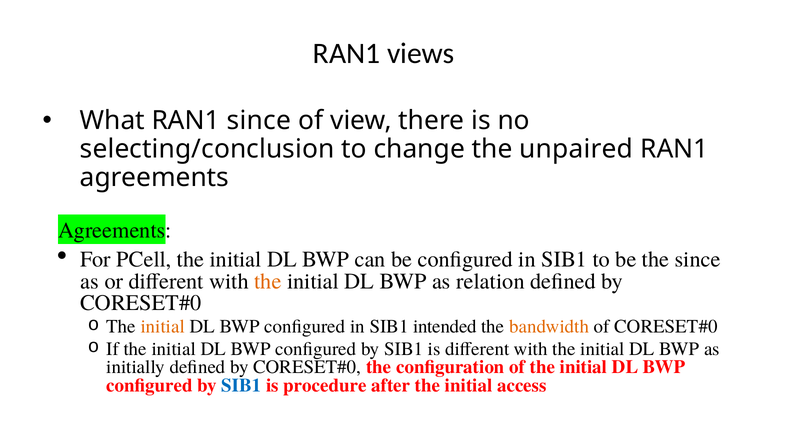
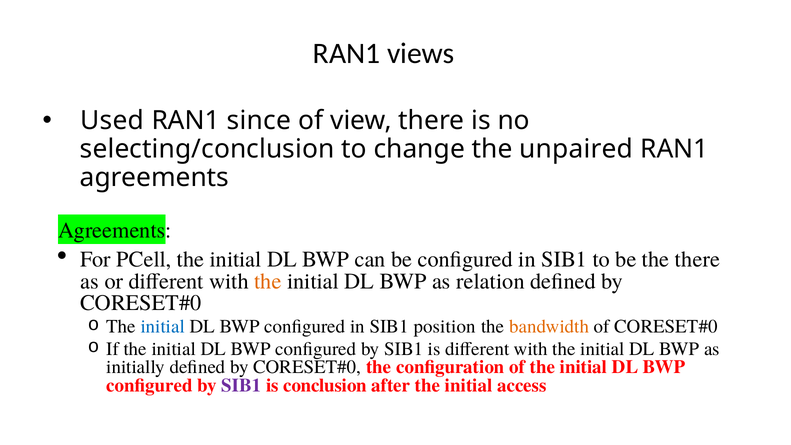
What: What -> Used (112, 121)
the since: since -> there (697, 259)
initial colour: orange -> blue (163, 327)
intended: intended -> position (445, 327)
SIB1 colour: blue -> purple (241, 386)
procedure: procedure -> conclusion (325, 386)
